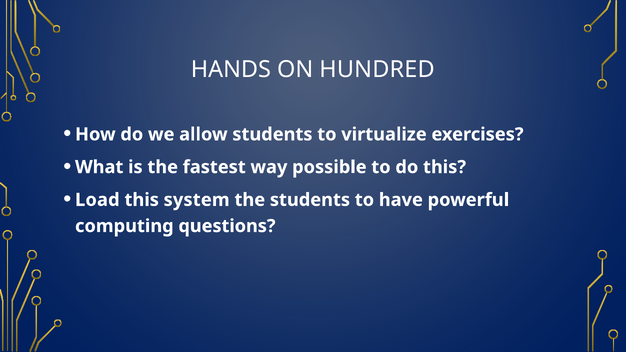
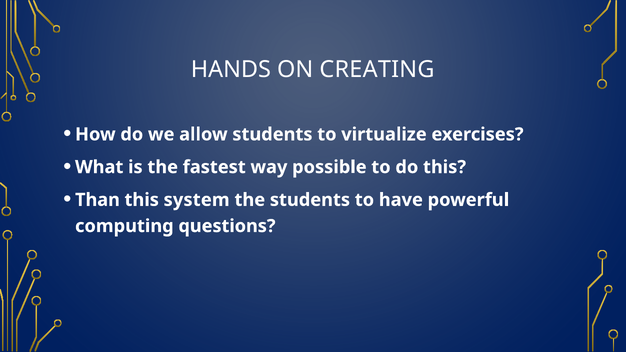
HUNDRED: HUNDRED -> CREATING (377, 70)
Load: Load -> Than (97, 200)
